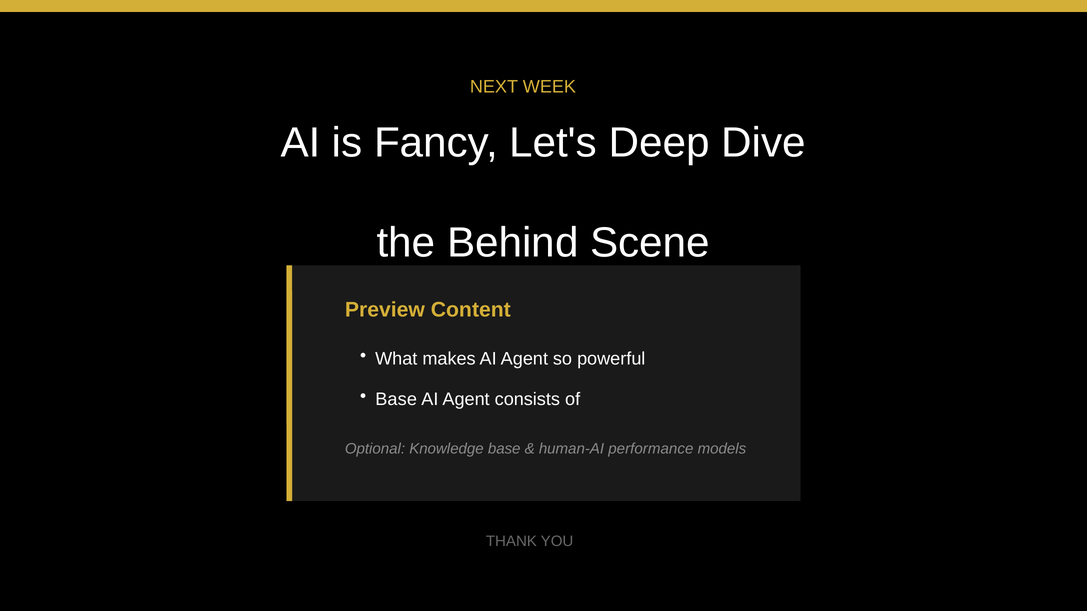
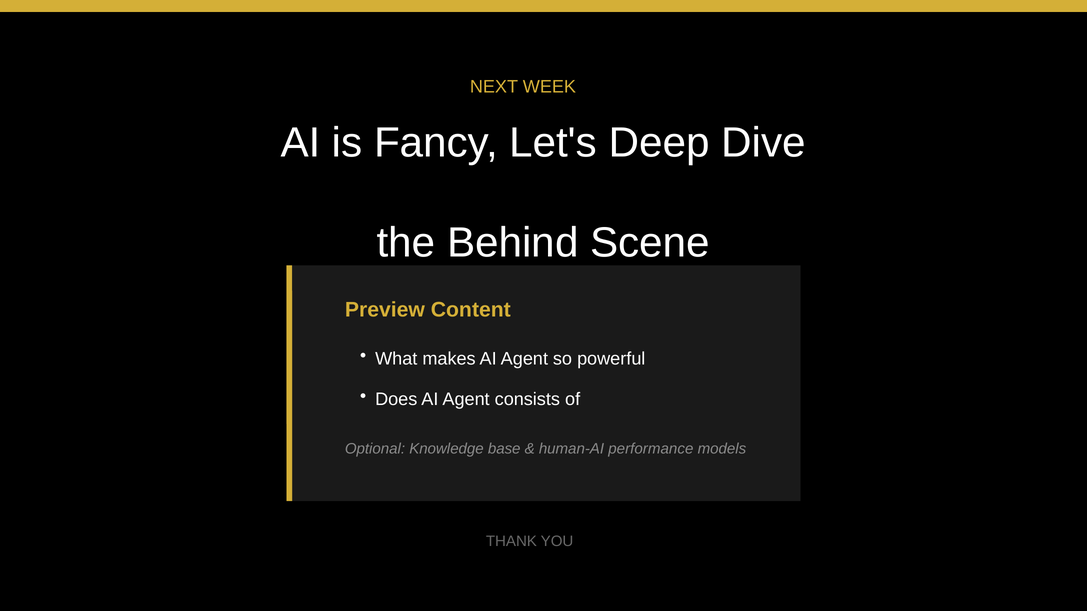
Base: Base -> Does (396, 399)
